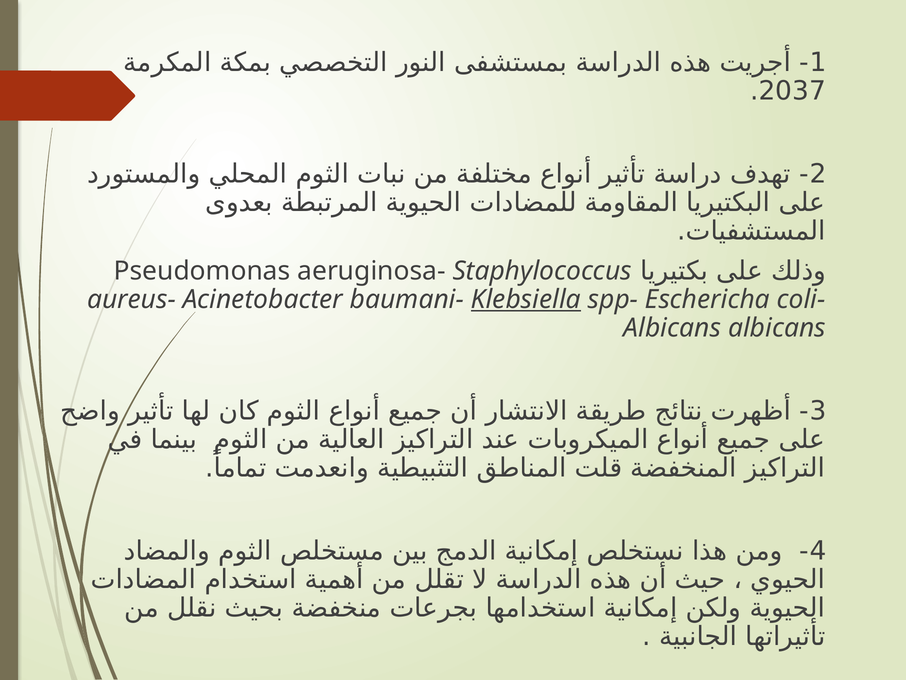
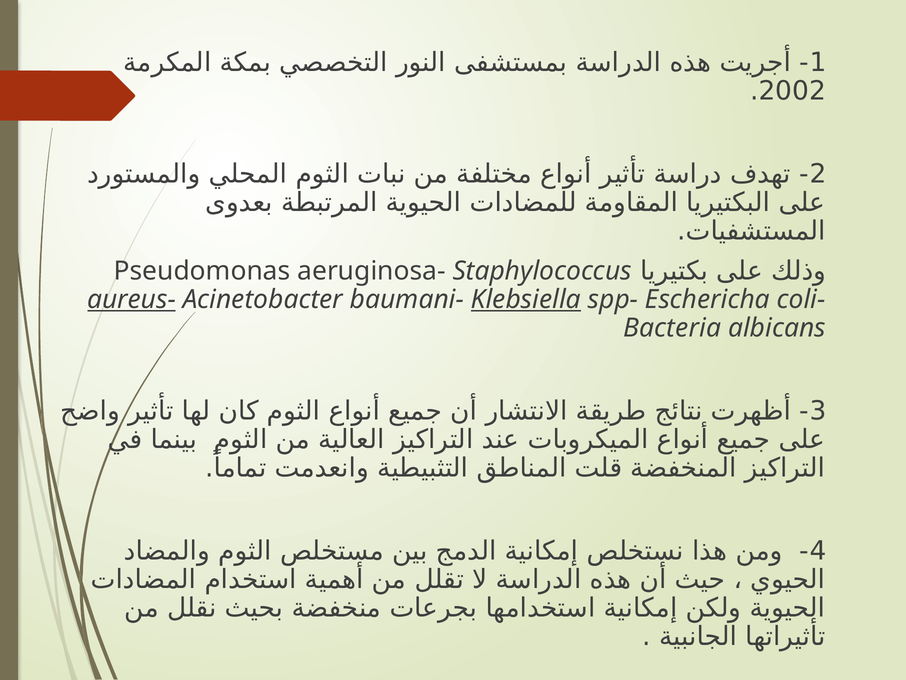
2037: 2037 -> 2002 (792, 91)
aureus- underline: none -> present (132, 299)
Albicans: Albicans -> Bacteria (672, 328)
